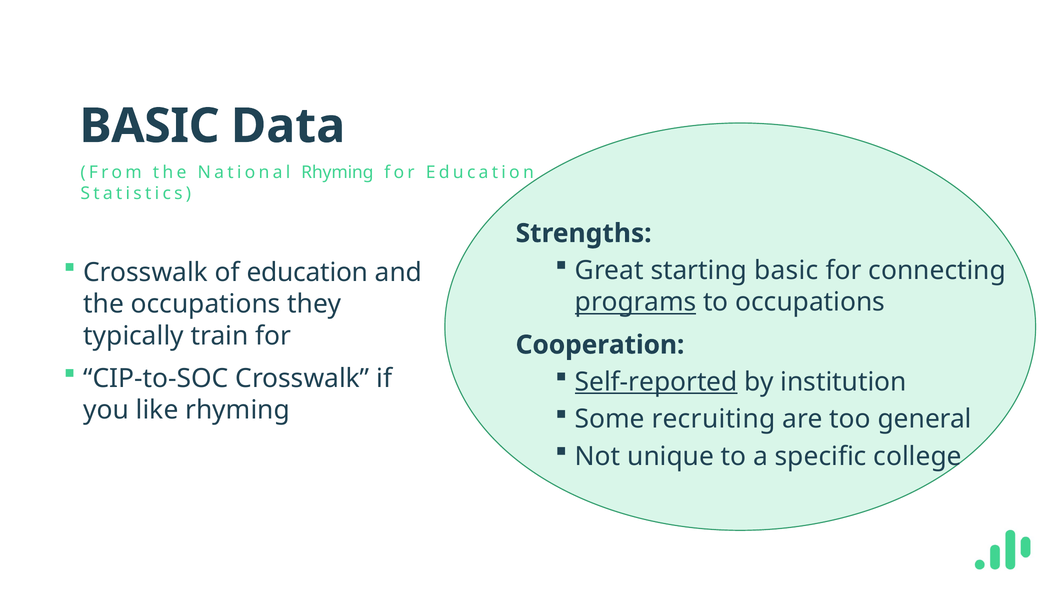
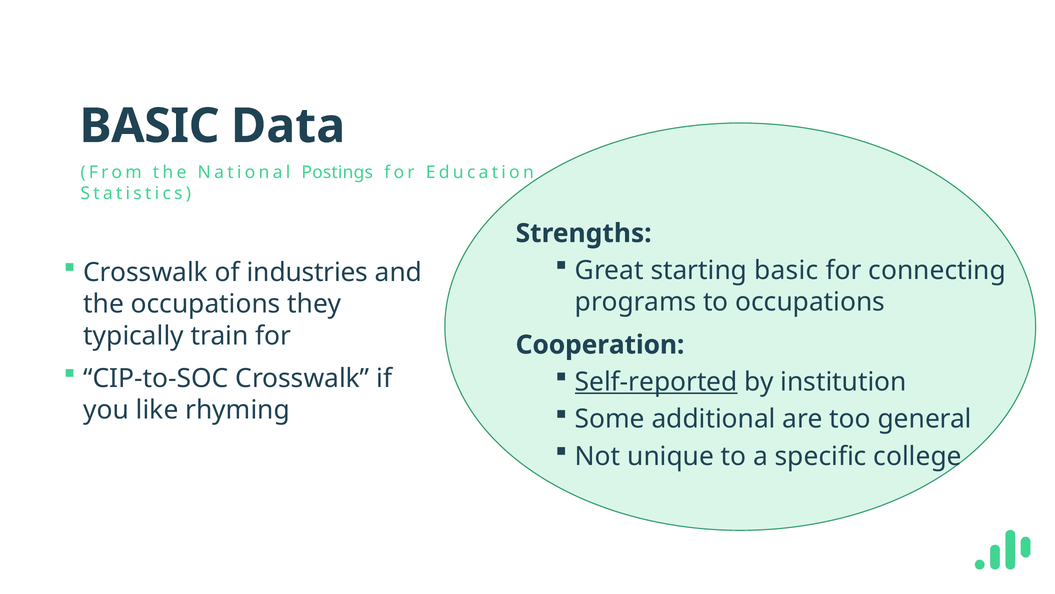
National Rhyming: Rhyming -> Postings (337, 172)
of education: education -> industries (307, 272)
programs underline: present -> none (636, 302)
recruiting: recruiting -> additional (714, 419)
